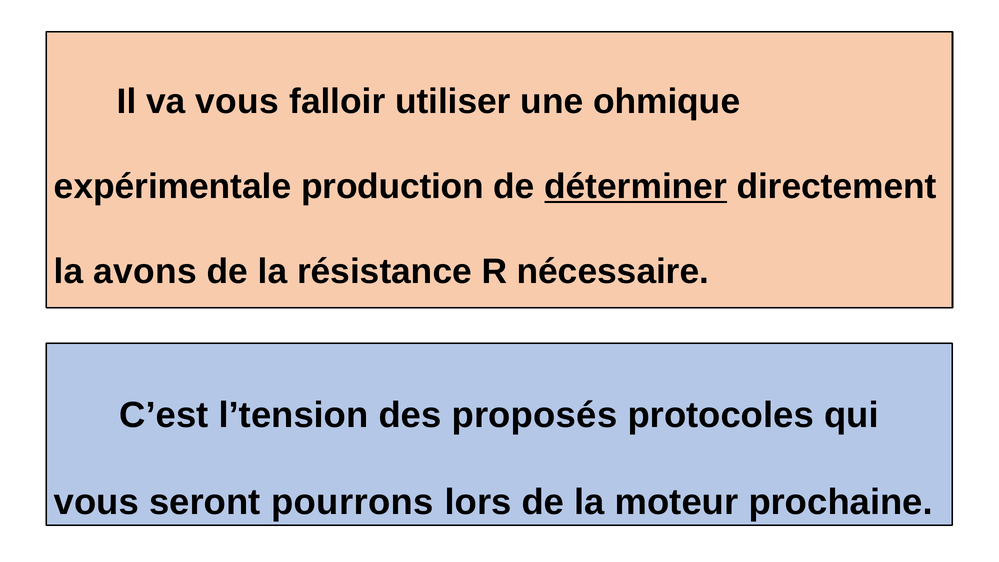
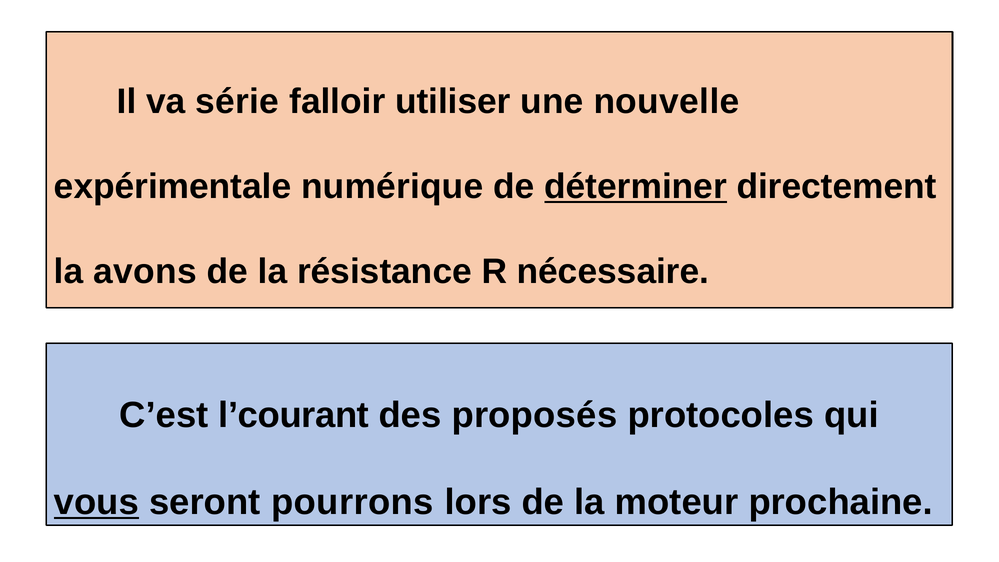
va vous: vous -> série (237, 102)
ohmique: ohmique -> nouvelle (666, 102)
production: production -> numérique (392, 187)
l’tension: l’tension -> l’courant (294, 415)
vous underline: none -> present (96, 502)
